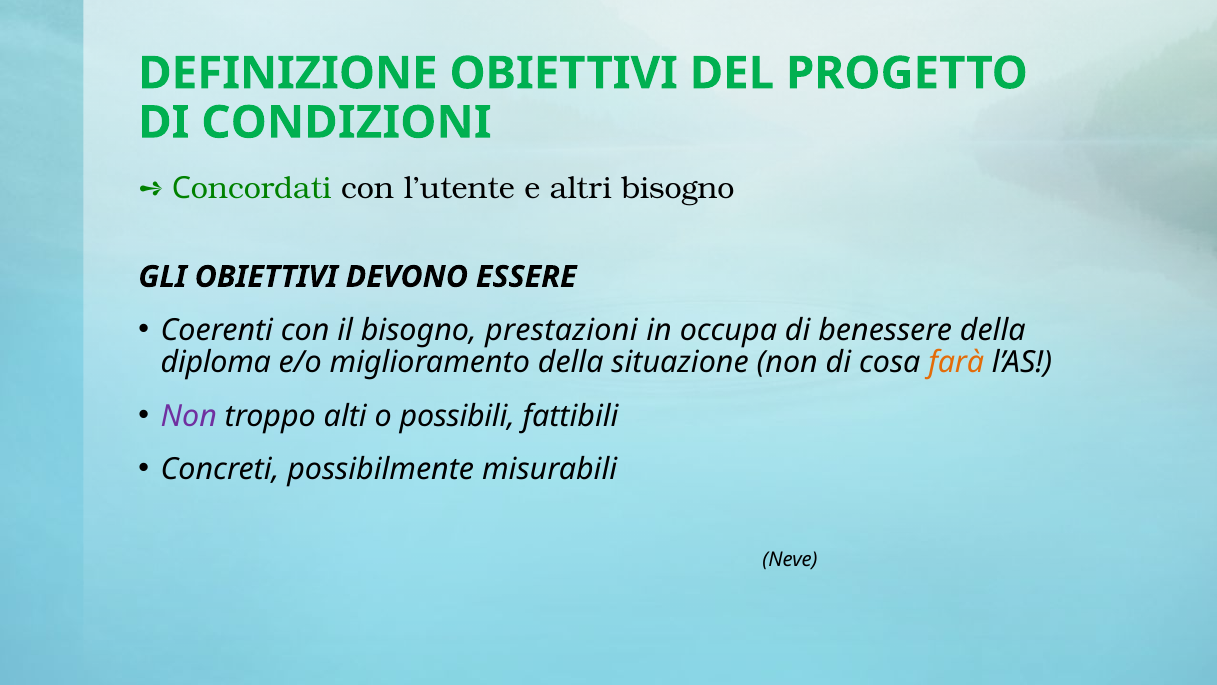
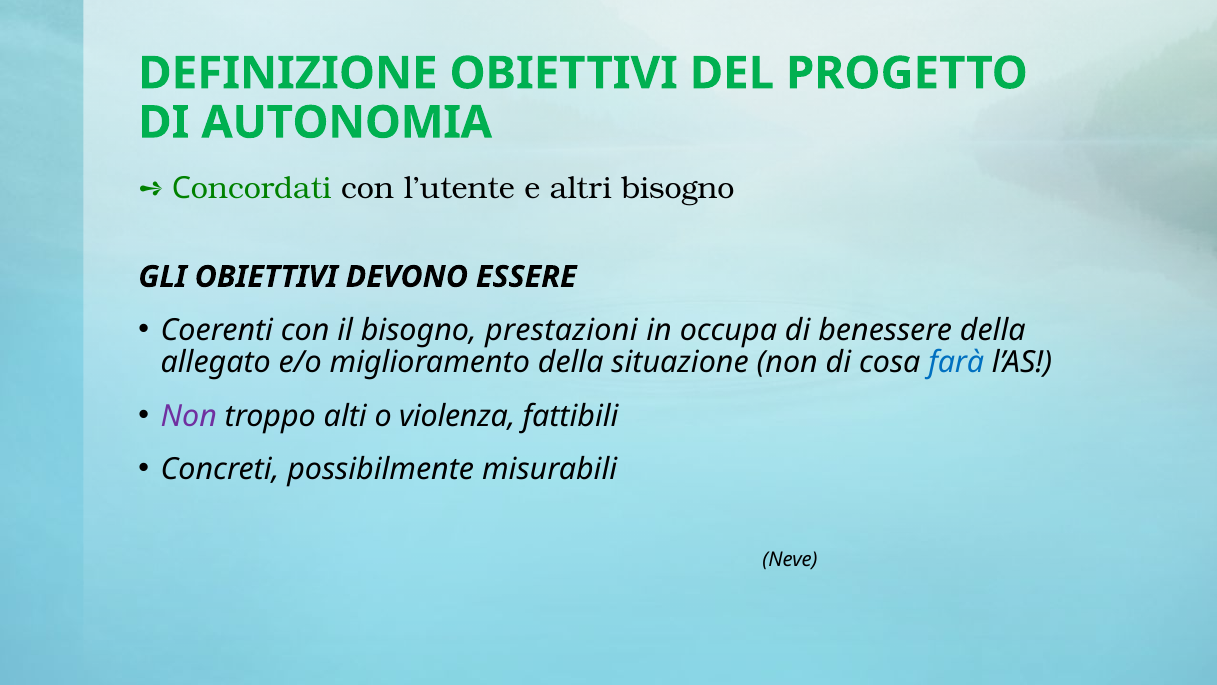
CONDIZIONI: CONDIZIONI -> AUTONOMIA (347, 123)
diploma: diploma -> allegato (216, 363)
farà colour: orange -> blue (956, 363)
possibili: possibili -> violenza (457, 416)
